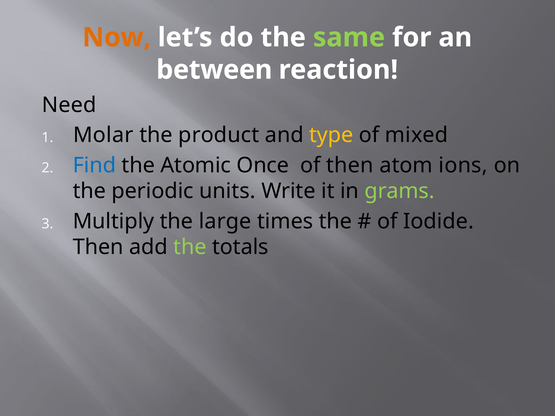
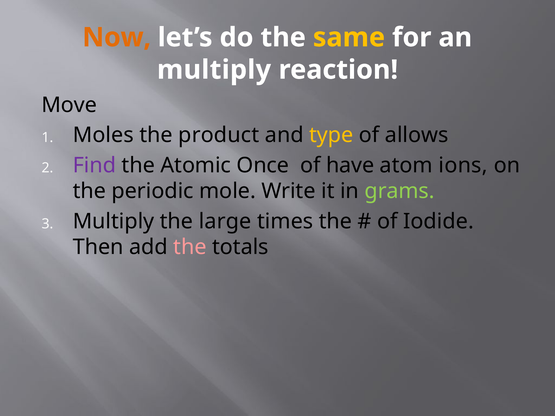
same colour: light green -> yellow (349, 37)
between: between -> multiply (214, 70)
Need: Need -> Move (69, 105)
Molar: Molar -> Moles (103, 135)
mixed: mixed -> allows (417, 135)
Find colour: blue -> purple (94, 165)
of then: then -> have (350, 165)
units: units -> mole (227, 191)
the colour: light green -> pink (190, 247)
